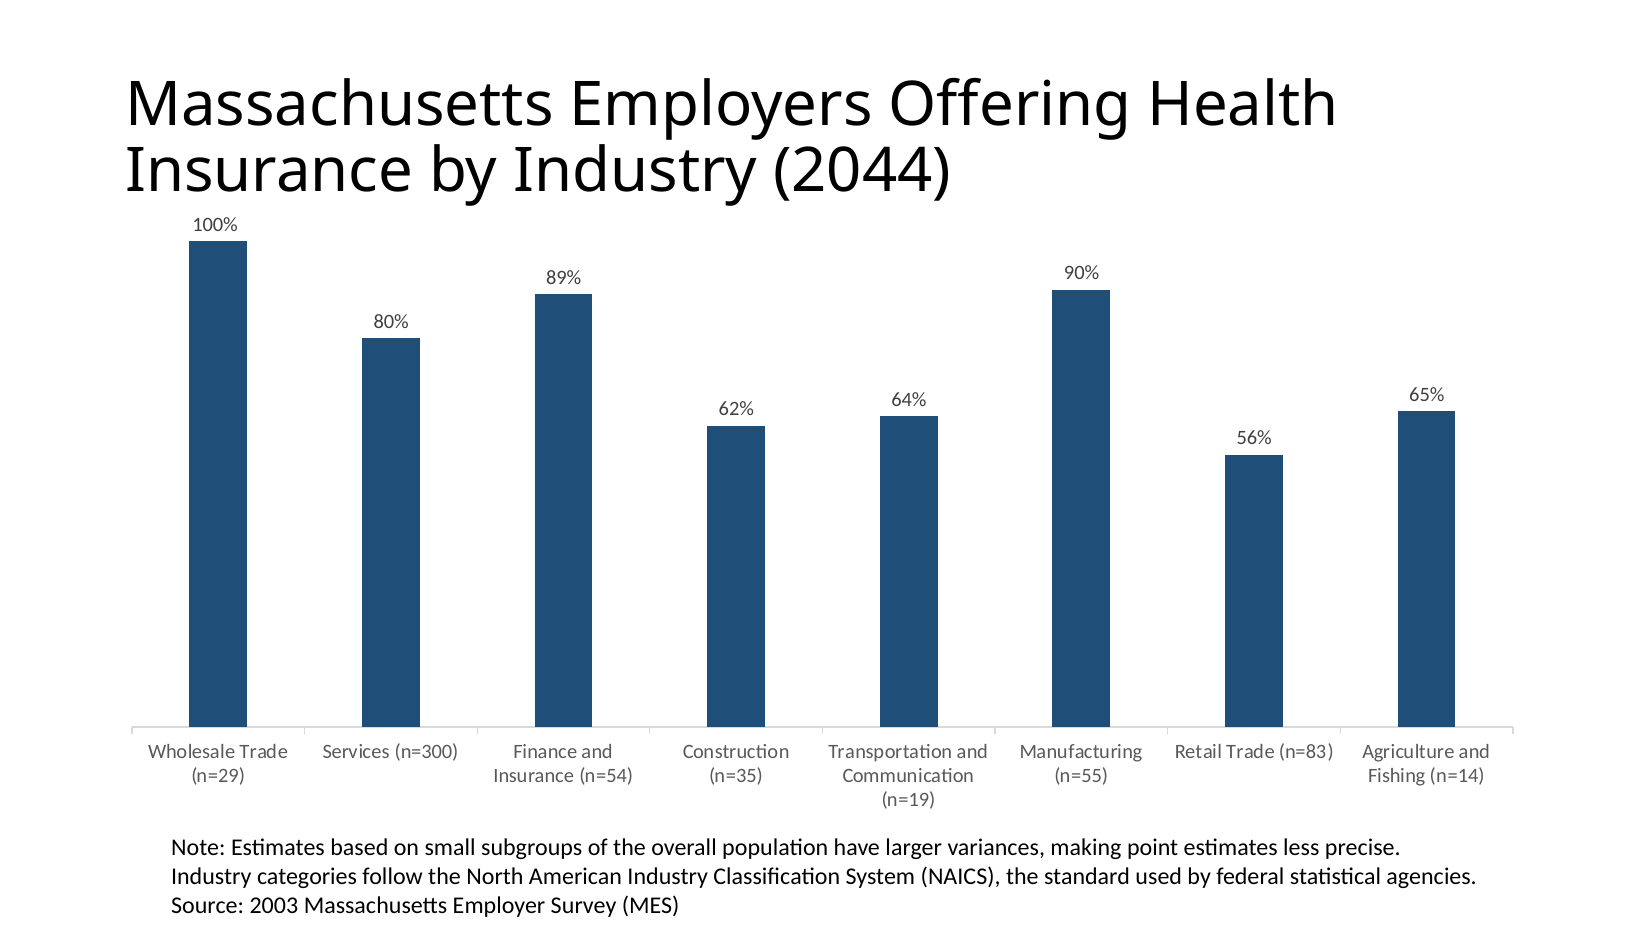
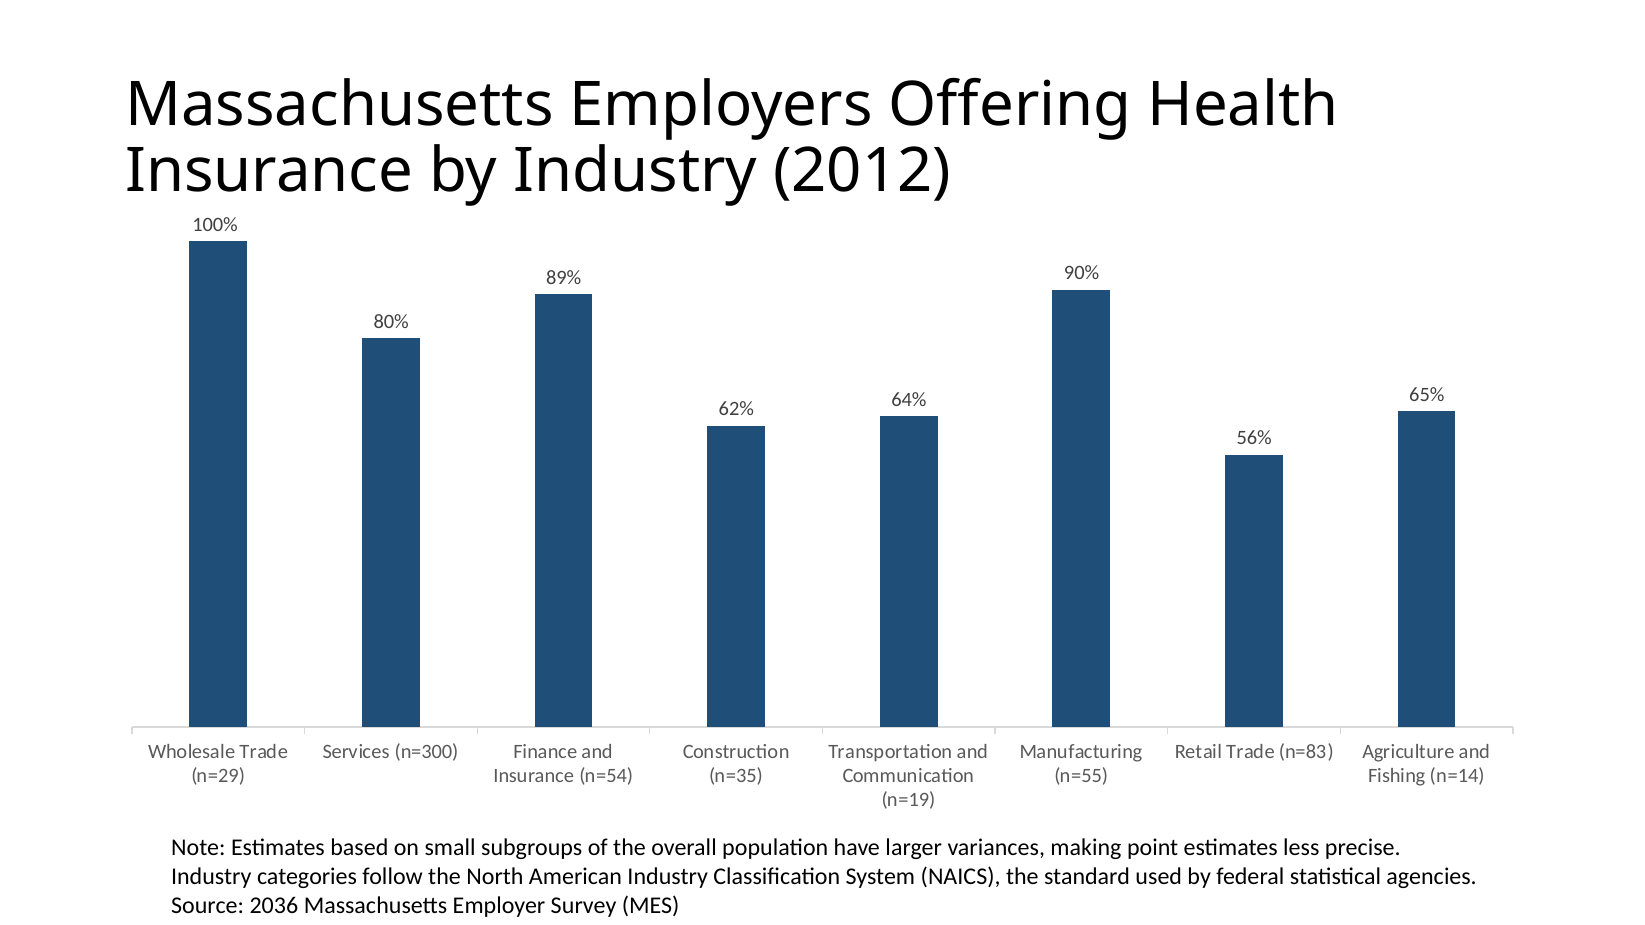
2044: 2044 -> 2012 (862, 172)
2003: 2003 -> 2036 (274, 905)
